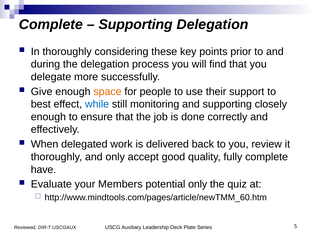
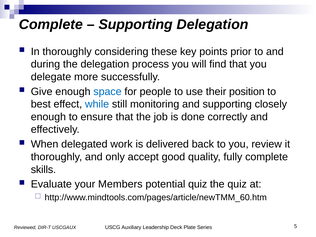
space colour: orange -> blue (107, 92)
support: support -> position (247, 92)
have: have -> skills (43, 170)
potential only: only -> quiz (198, 184)
